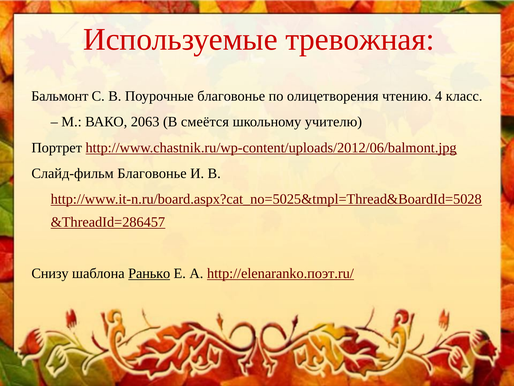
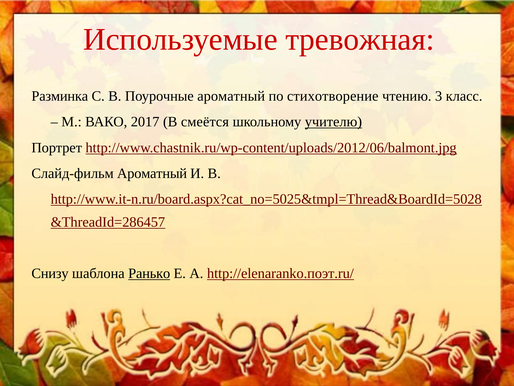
Бальмонт: Бальмонт -> Разминка (60, 96)
Поурочные благовонье: благовонье -> ароматный (231, 96)
олицетворения: олицетворения -> стихотворение (333, 96)
4: 4 -> 3 (439, 96)
2063: 2063 -> 2017 (145, 122)
учителю underline: none -> present (333, 122)
Слайд-фильм Благовонье: Благовонье -> Ароматный (152, 173)
